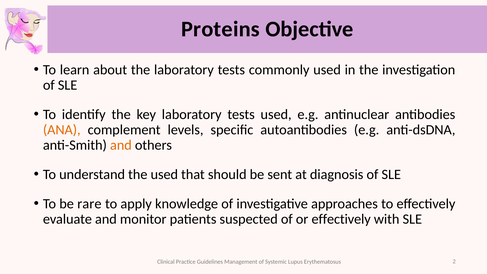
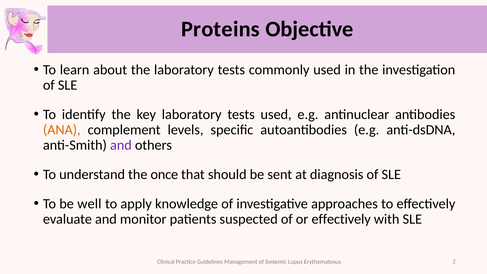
and colour: orange -> purple (121, 145)
the used: used -> once (164, 174)
rare: rare -> well (89, 204)
